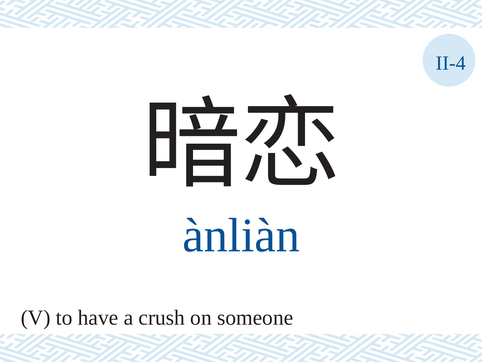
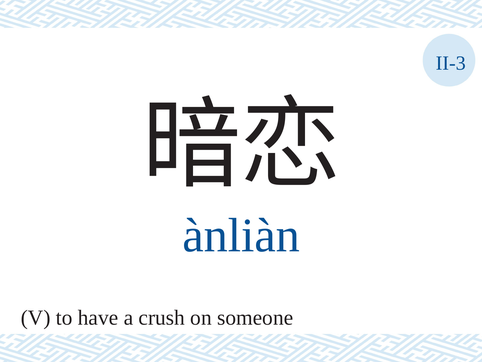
II-4: II-4 -> II-3 (451, 63)
